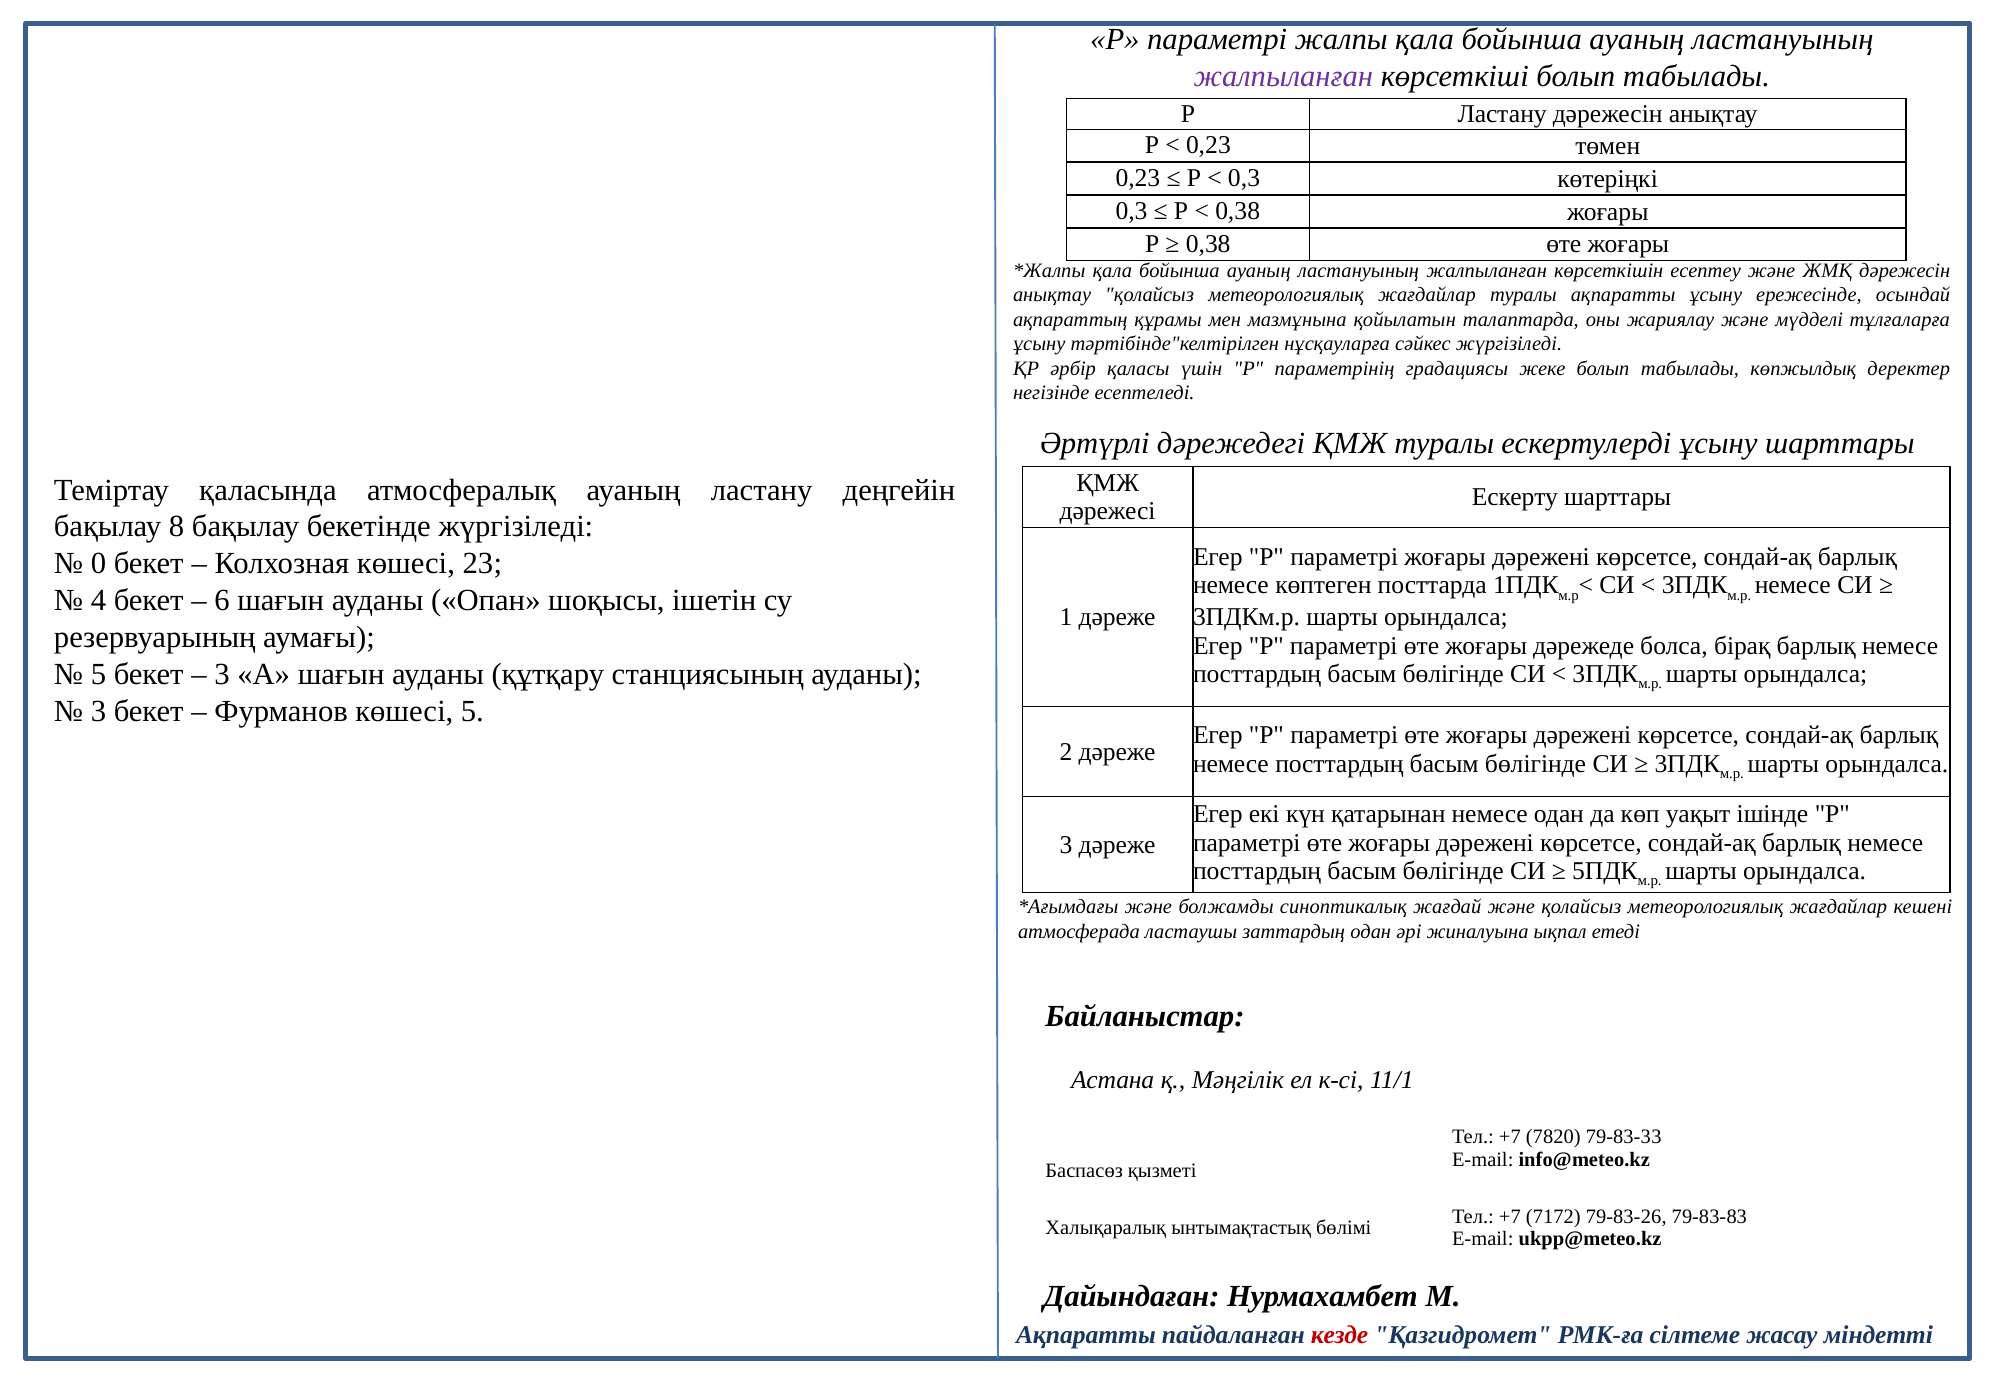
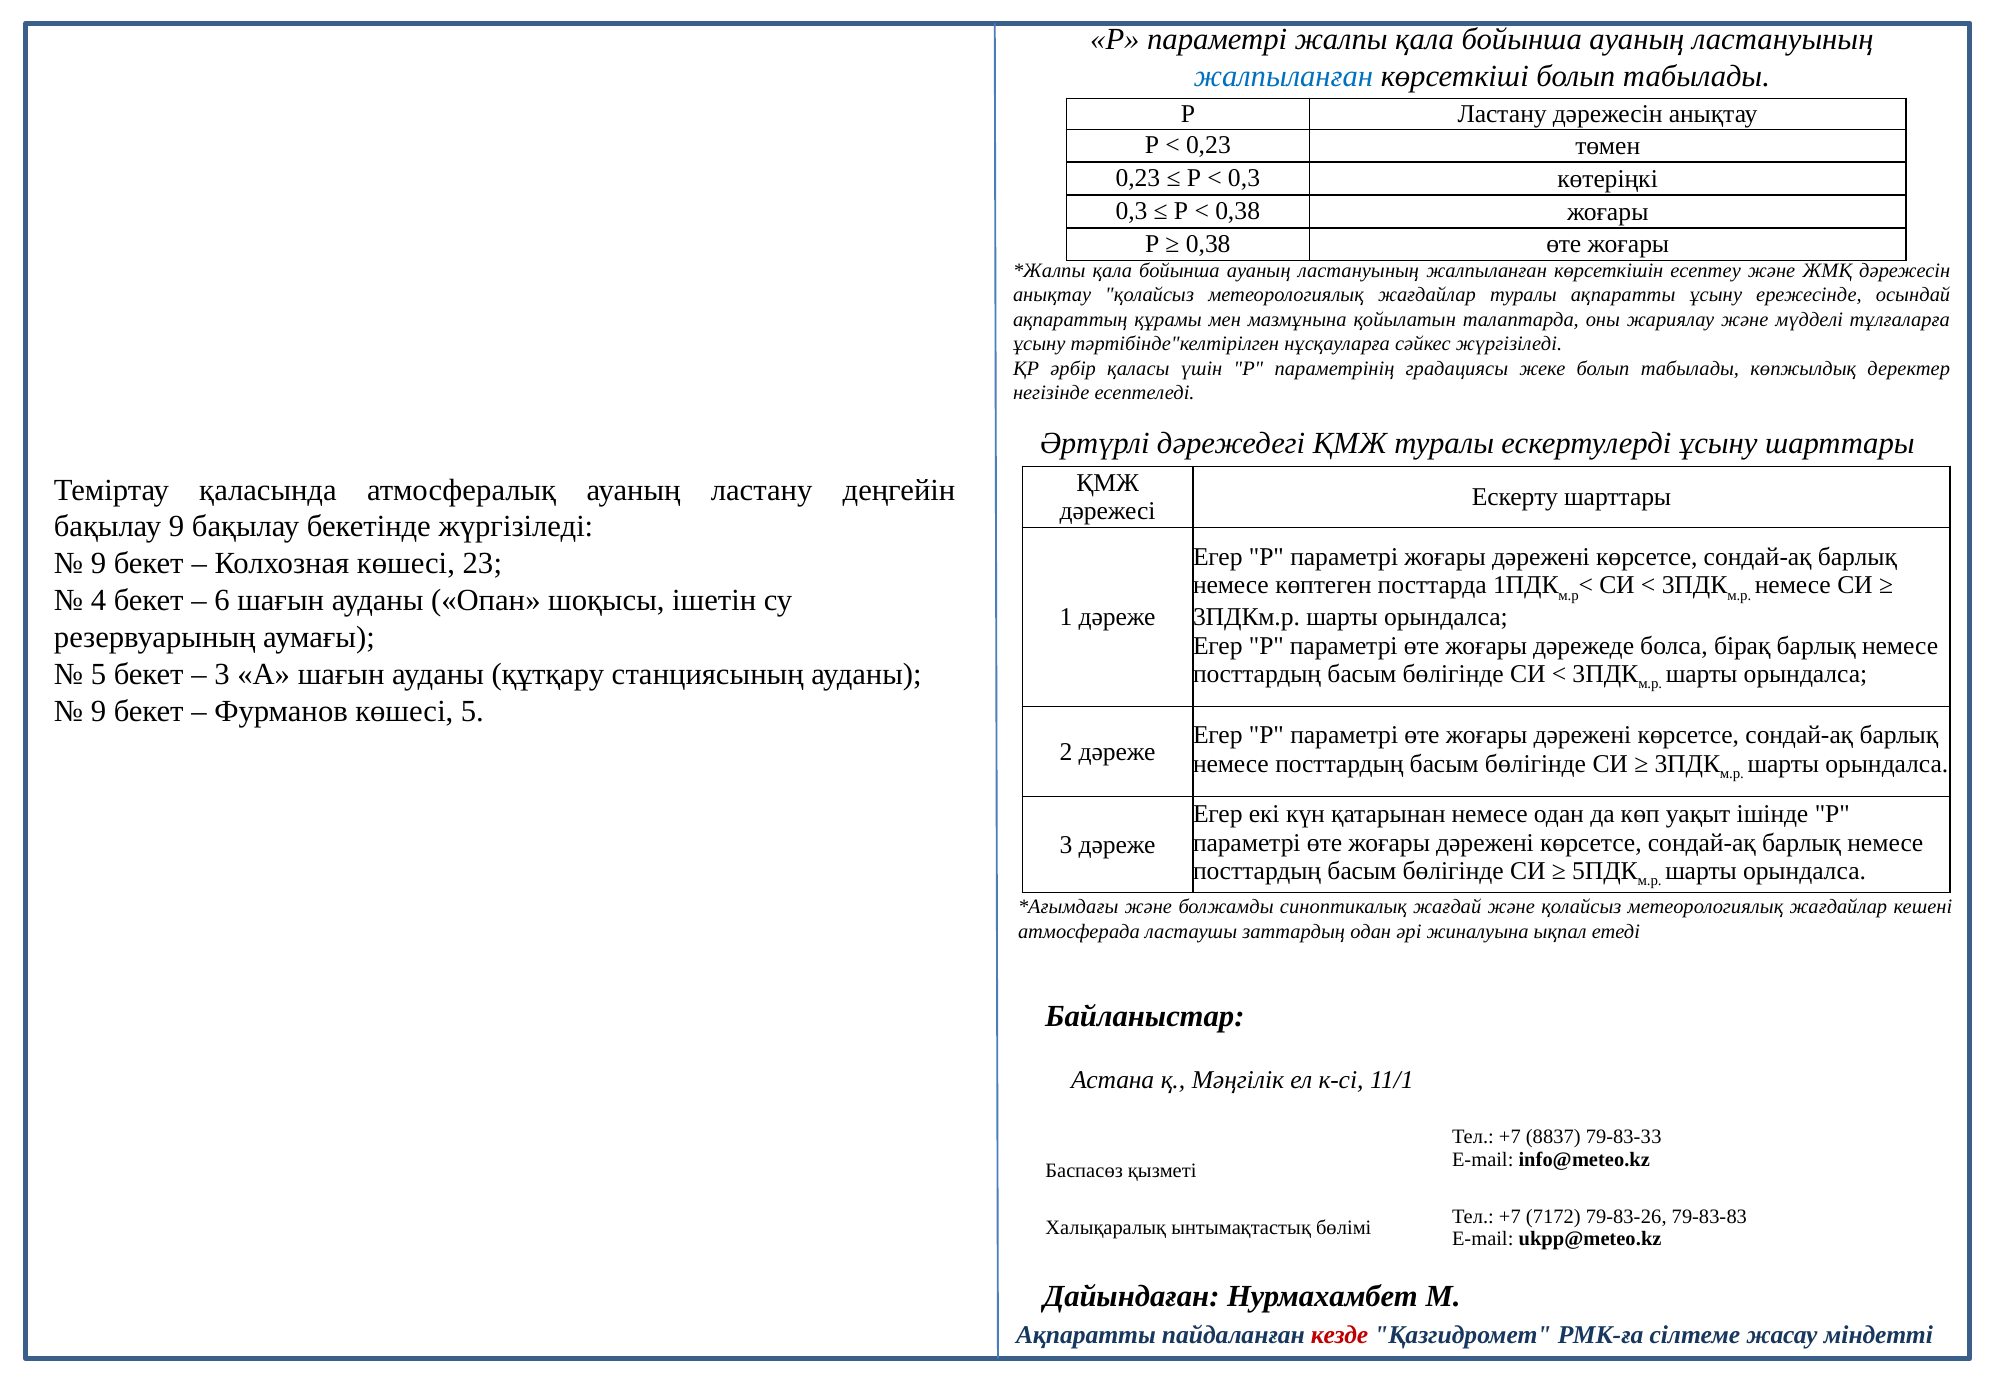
жалпыланған colour: purple -> blue (1283, 76)
бақылау 8: 8 -> 9 (177, 527)
0: 0 -> 9 (98, 564)
3: 3 -> 9 (98, 711)
7820: 7820 -> 8837 (1553, 1137)
